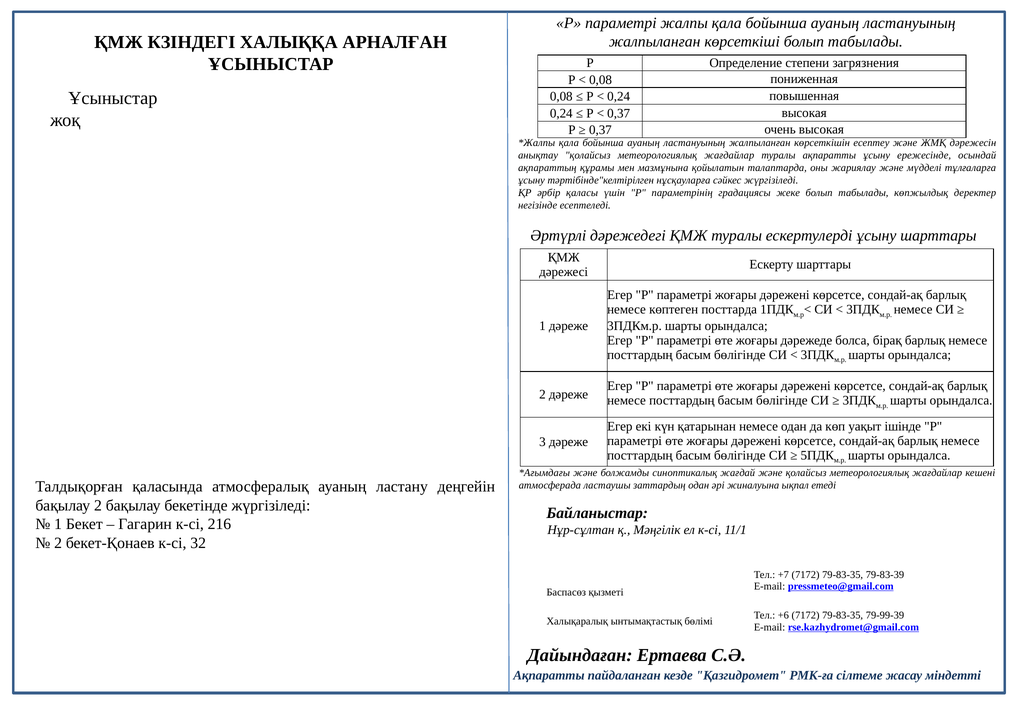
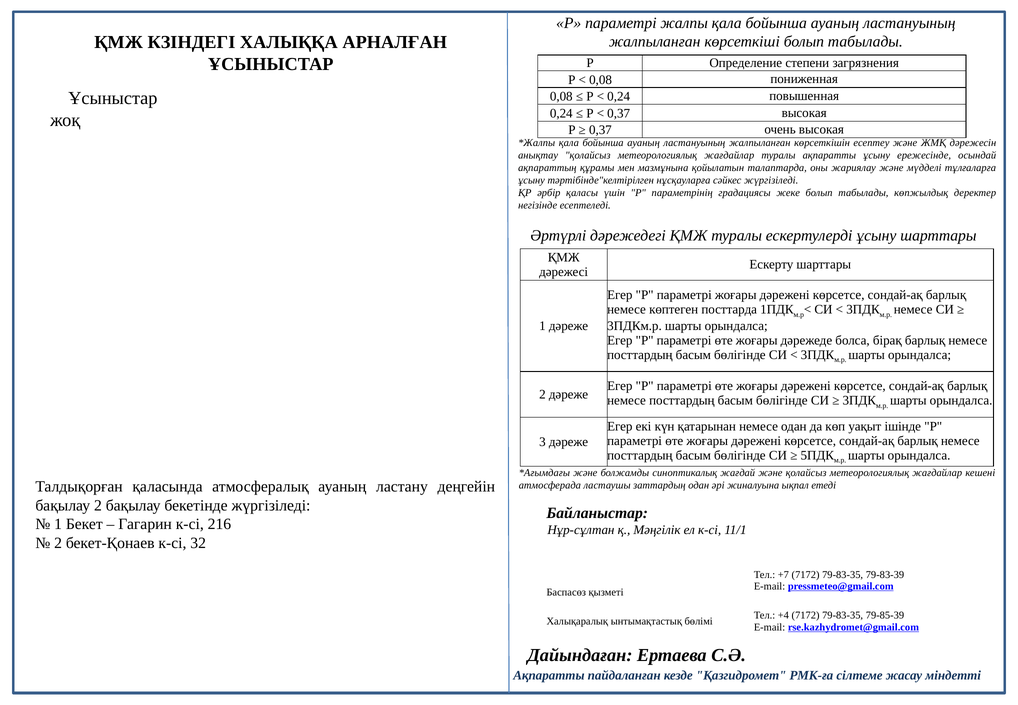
+6: +6 -> +4 (783, 615)
79-99-39: 79-99-39 -> 79-85-39 (885, 615)
